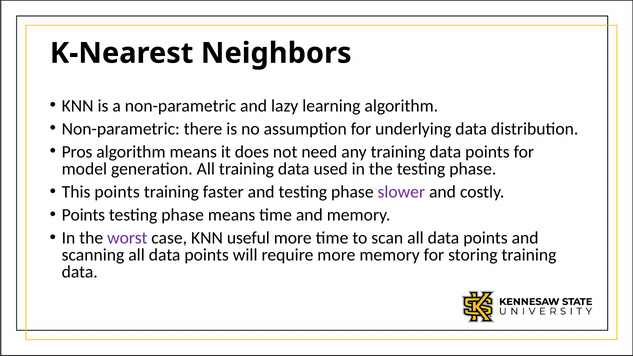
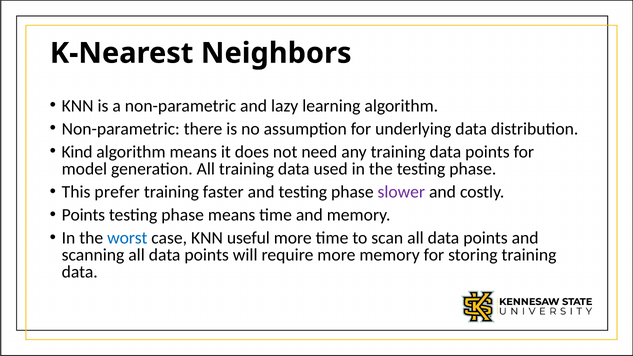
Pros: Pros -> Kind (77, 152)
This points: points -> prefer (117, 192)
worst colour: purple -> blue (127, 238)
